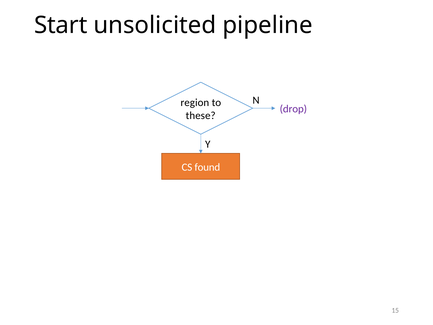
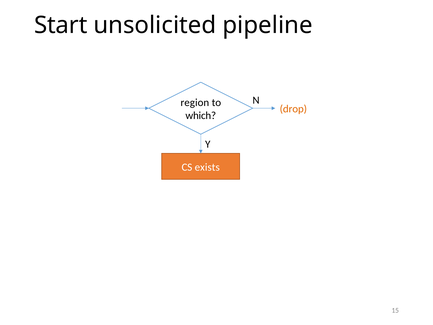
drop colour: purple -> orange (293, 109)
these: these -> which (201, 115)
found: found -> exists (207, 167)
